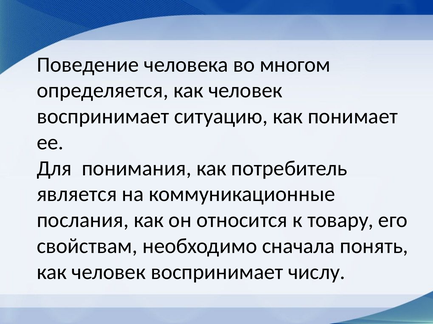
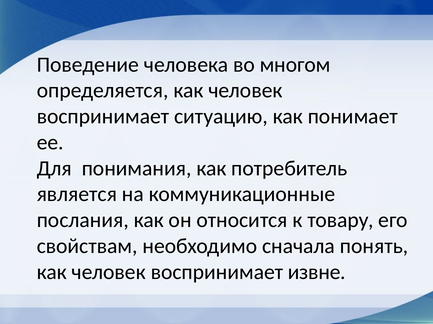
числу: числу -> извне (317, 273)
